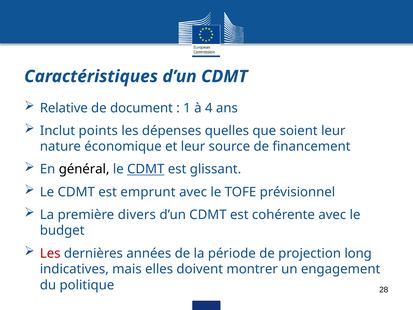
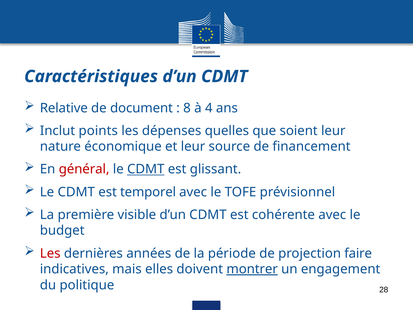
1: 1 -> 8 (187, 108)
général colour: black -> red (84, 169)
emprunt: emprunt -> temporel (148, 192)
divers: divers -> visible (137, 215)
long: long -> faire (358, 253)
montrer underline: none -> present (252, 269)
